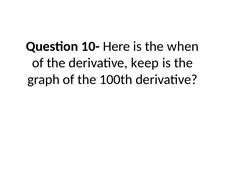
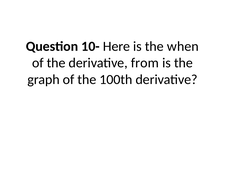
keep: keep -> from (145, 63)
